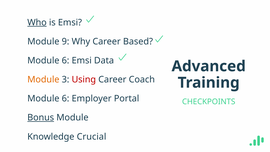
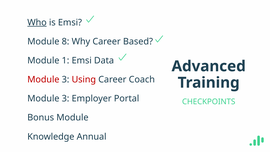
9: 9 -> 8 (66, 41)
6: 6 -> 1 (66, 60)
Module colour: orange -> red (43, 79)
6: 6 -> 3 (66, 99)
Bonus underline: present -> none (41, 118)
Crucial: Crucial -> Annual (92, 137)
